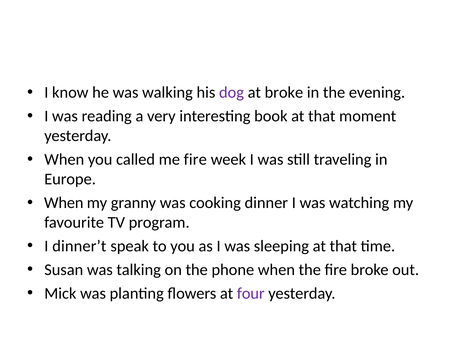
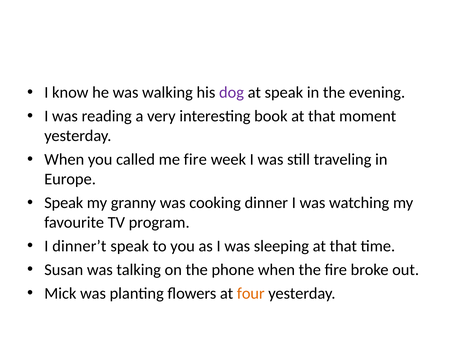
at broke: broke -> speak (284, 93)
When: When -> Speak (64, 203)
four colour: purple -> orange (251, 294)
